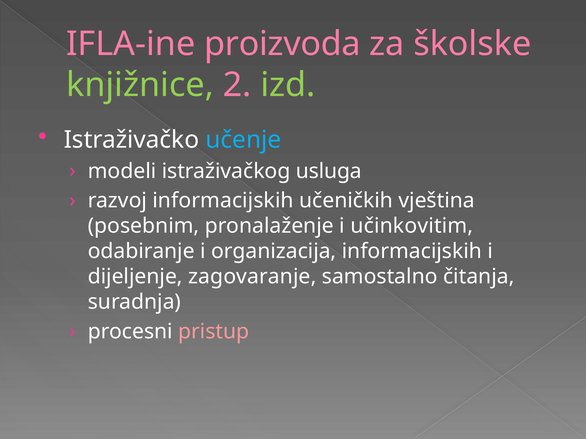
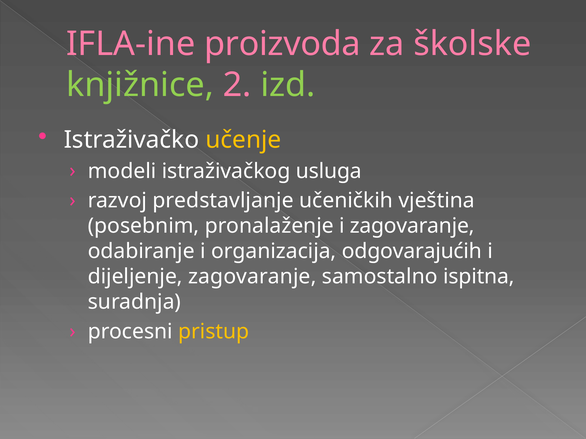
učenje colour: light blue -> yellow (243, 140)
razvoj informacijskih: informacijskih -> predstavljanje (223, 201)
i učinkovitim: učinkovitim -> zagovaranje (412, 226)
organizacija informacijskih: informacijskih -> odgovarajućih (412, 252)
čitanja: čitanja -> ispitna (479, 277)
pristup colour: pink -> yellow (214, 332)
